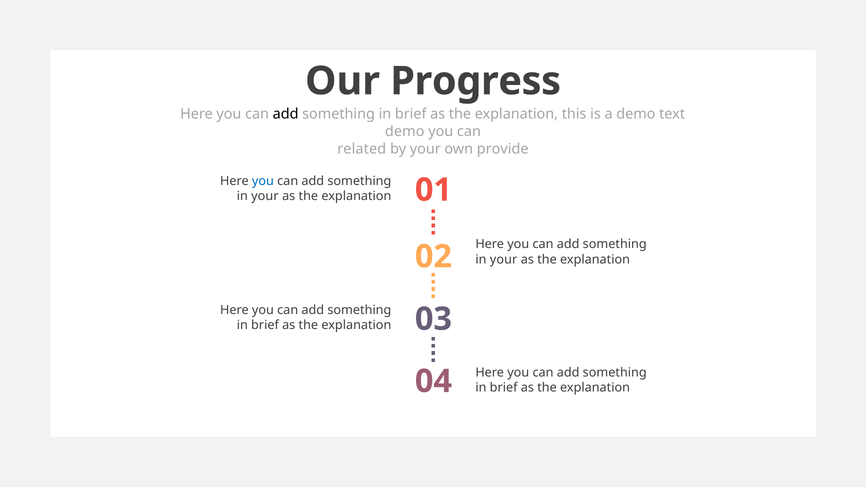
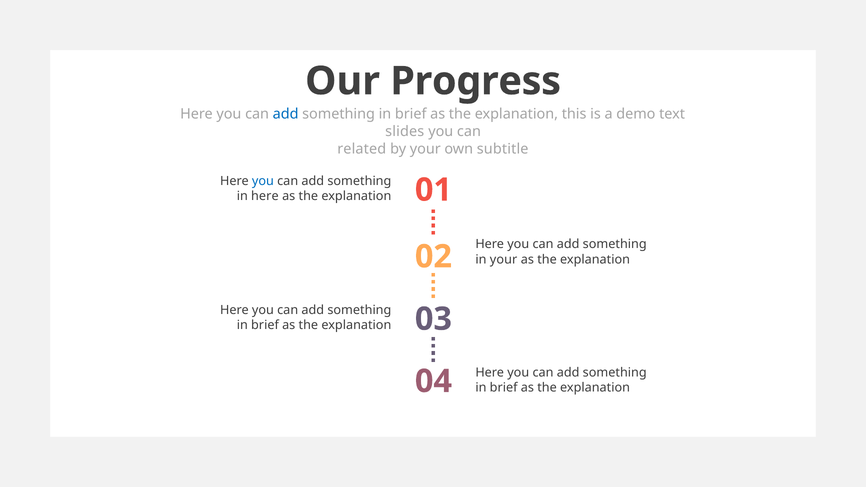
add colour: black -> blue (286, 114)
demo: demo -> slides (405, 132)
provide: provide -> subtitle (503, 149)
your: your -> here (265, 196)
